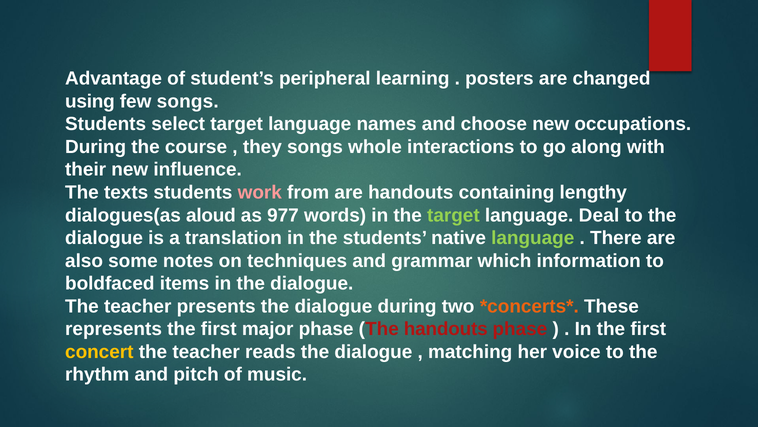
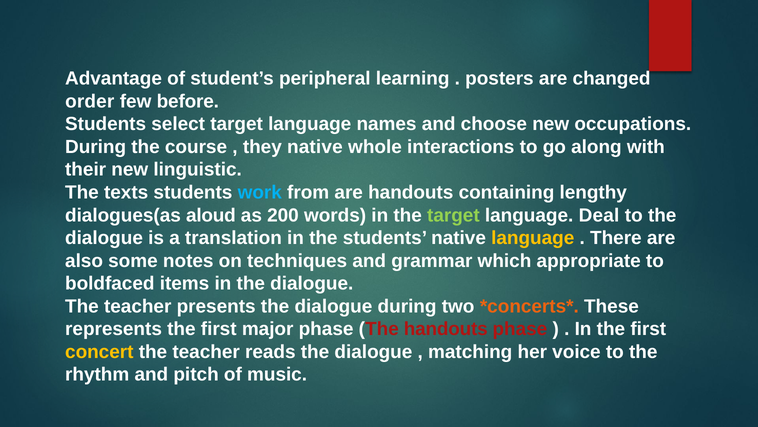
using: using -> order (90, 101)
few songs: songs -> before (188, 101)
they songs: songs -> native (315, 147)
influence: influence -> linguistic (198, 169)
work colour: pink -> light blue (260, 192)
977: 977 -> 200 (283, 215)
language colour: light green -> yellow (533, 238)
information: information -> appropriate (589, 260)
